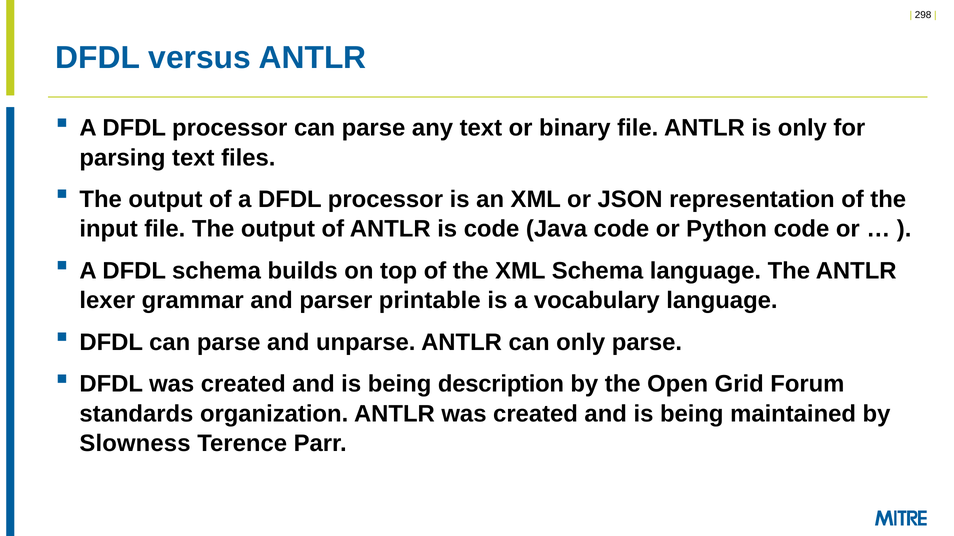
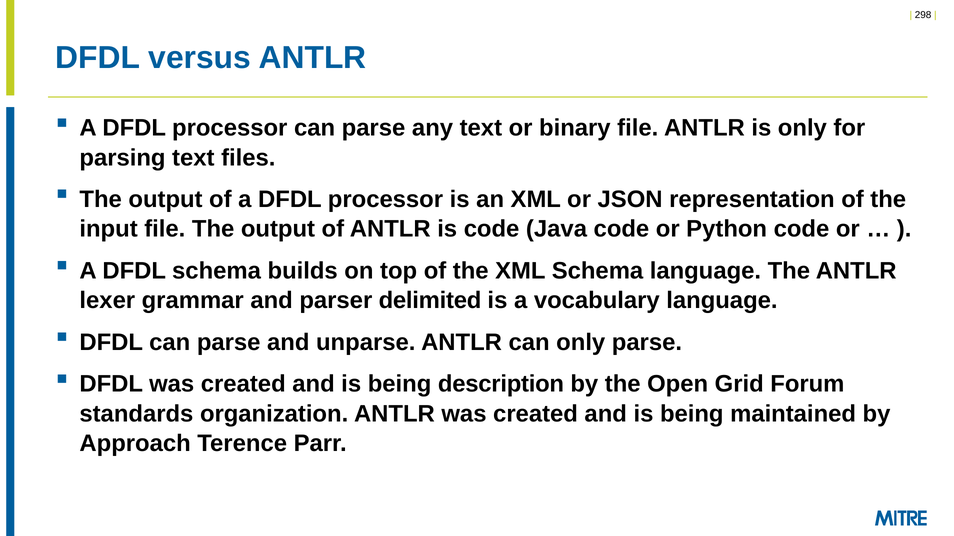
printable: printable -> delimited (430, 301)
Slowness: Slowness -> Approach (135, 444)
